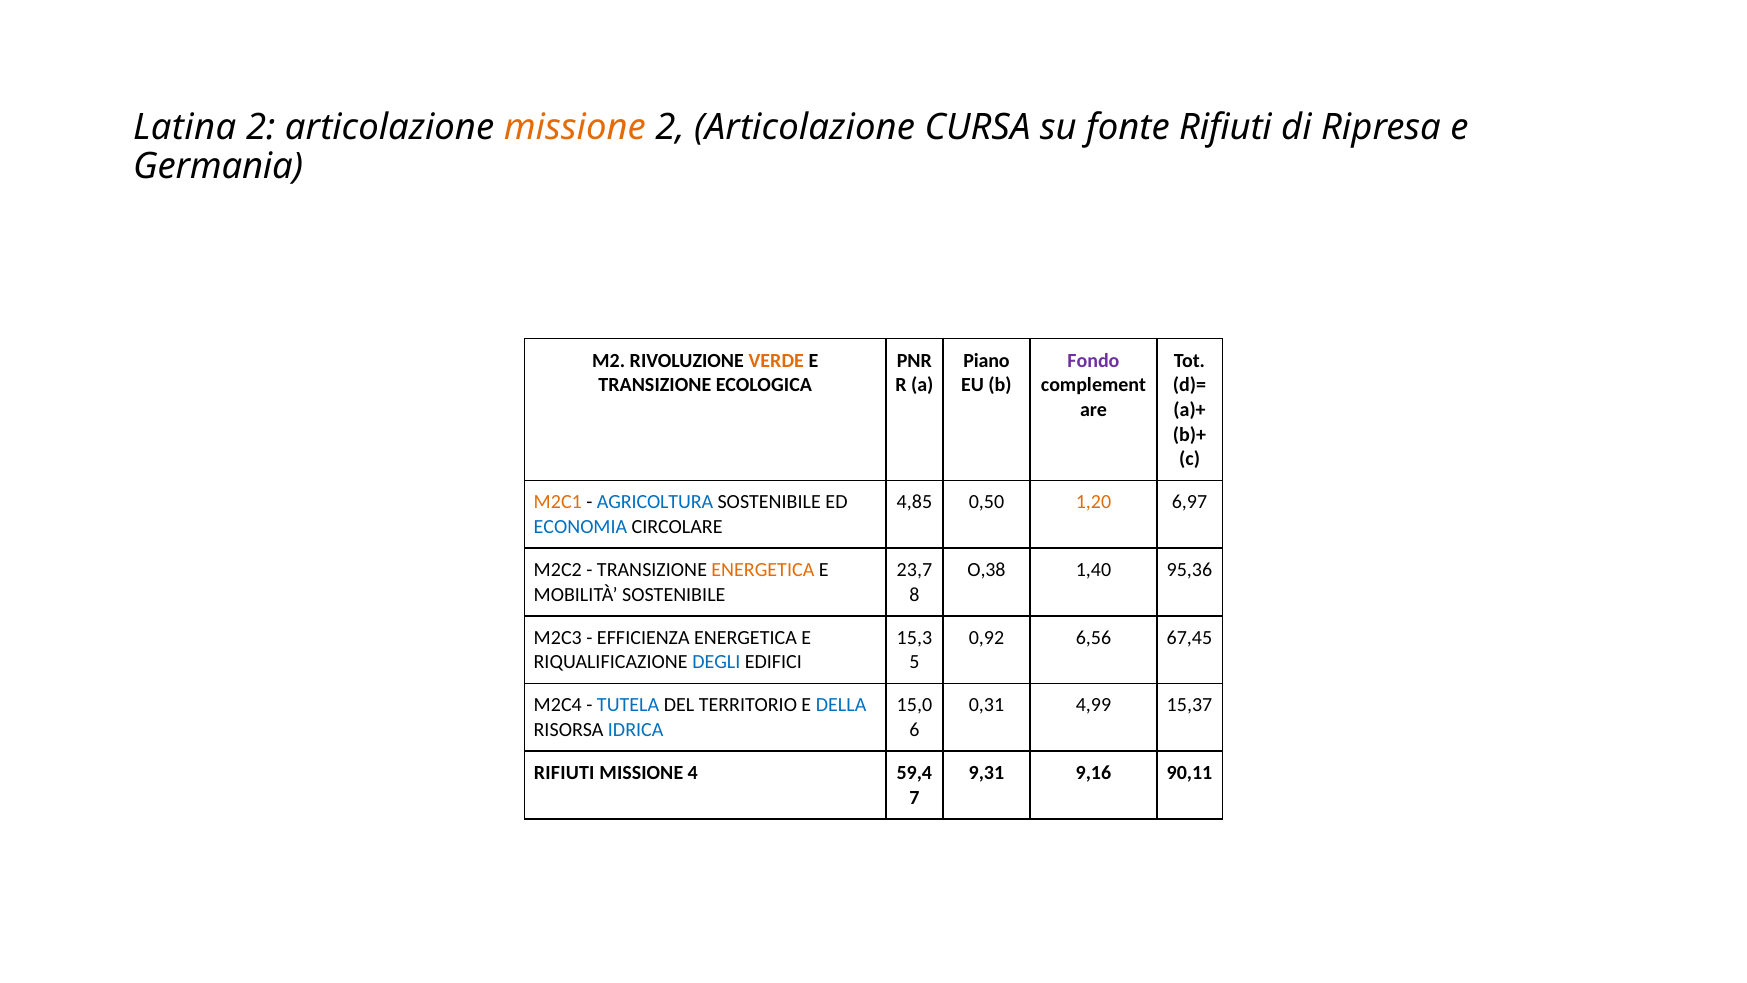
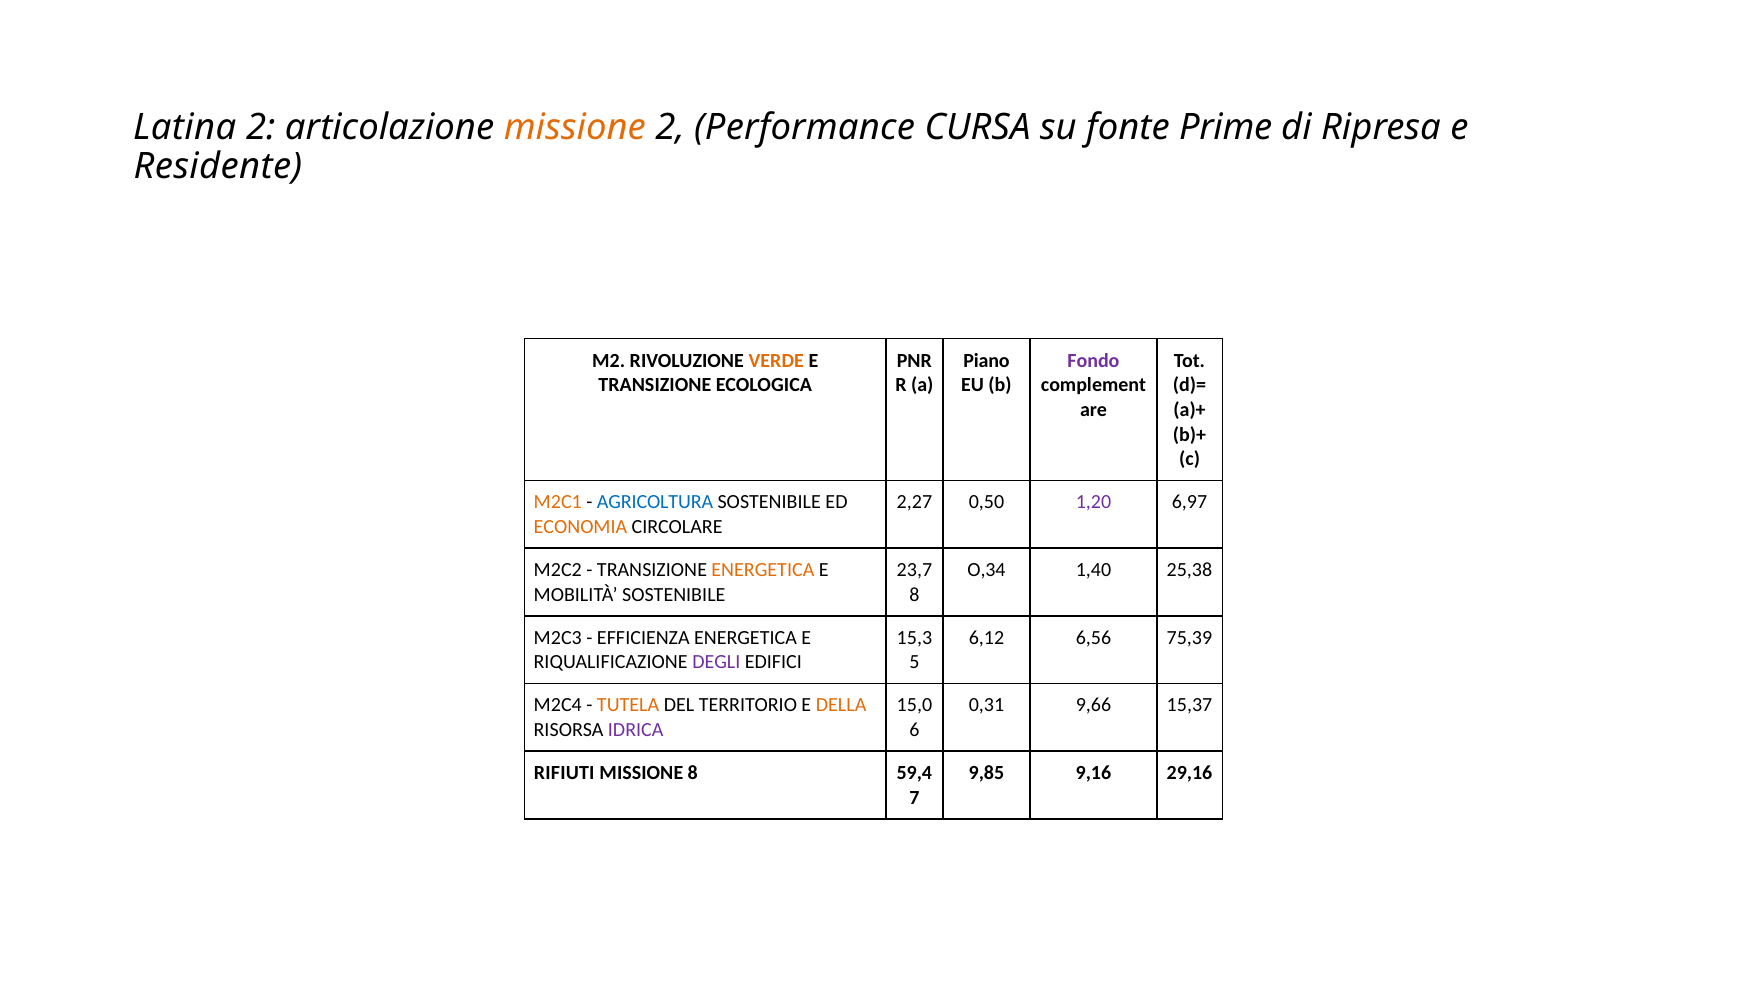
Articolazione: Articolazione -> Performance (805, 127)
fonte Rifiuti: Rifiuti -> Prime (1226, 127)
Germania: Germania -> Residente (218, 167)
4,85: 4,85 -> 2,27 (914, 502)
1,20 colour: orange -> purple (1093, 502)
ECONOMIA colour: blue -> orange (580, 527)
O,38: O,38 -> O,34 (987, 570)
95,36: 95,36 -> 25,38 (1189, 570)
0,92: 0,92 -> 6,12 (987, 637)
67,45: 67,45 -> 75,39 (1189, 637)
DEGLI colour: blue -> purple (716, 662)
TUTELA colour: blue -> orange (628, 705)
DELLA colour: blue -> orange (841, 705)
4,99: 4,99 -> 9,66 (1093, 705)
IDRICA colour: blue -> purple (636, 730)
MISSIONE 4: 4 -> 8 (693, 773)
9,31: 9,31 -> 9,85 (986, 773)
90,11: 90,11 -> 29,16 (1189, 773)
